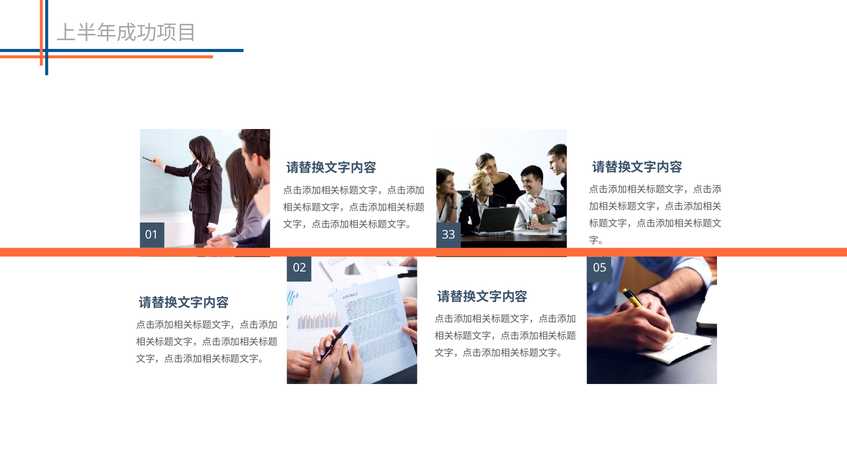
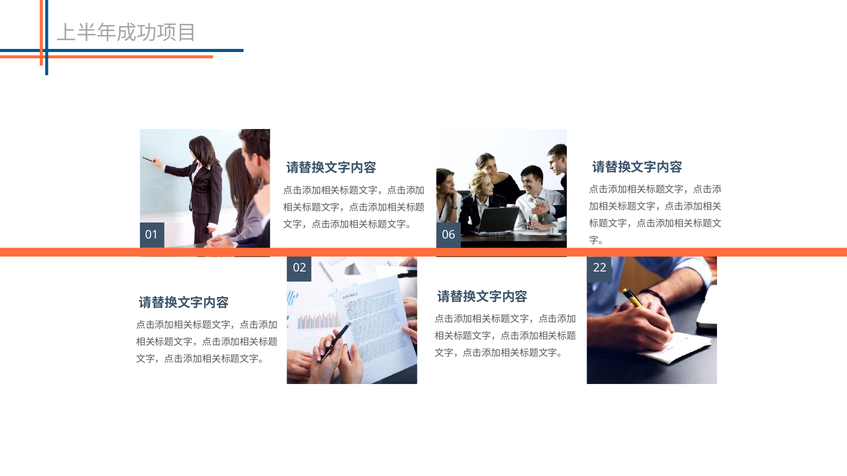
33: 33 -> 06 (449, 235)
05: 05 -> 22 (600, 268)
